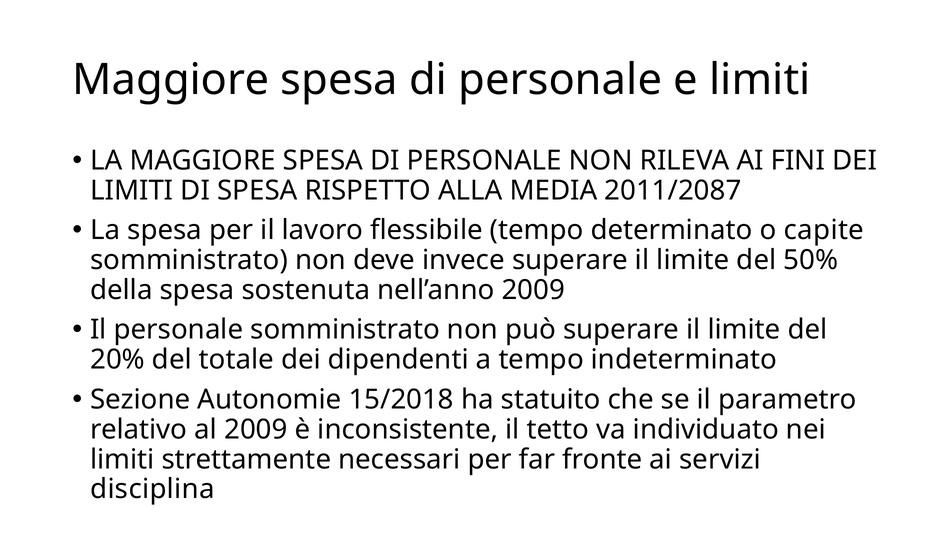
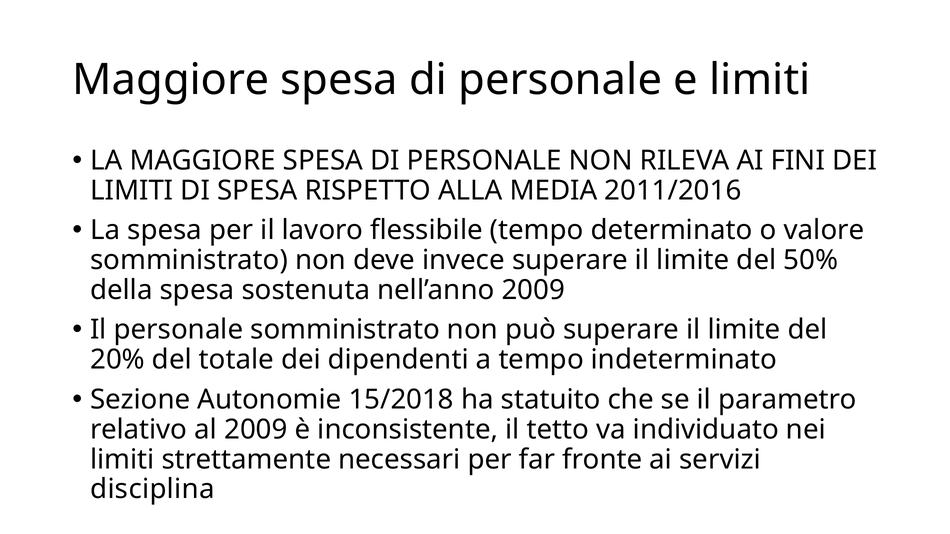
2011/2087: 2011/2087 -> 2011/2016 (673, 191)
capite: capite -> valore (824, 230)
